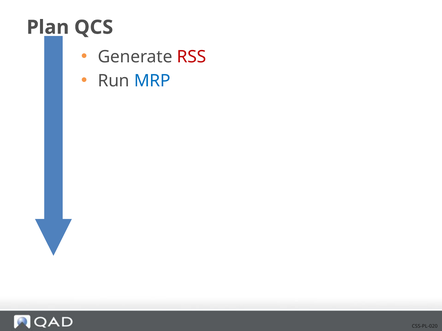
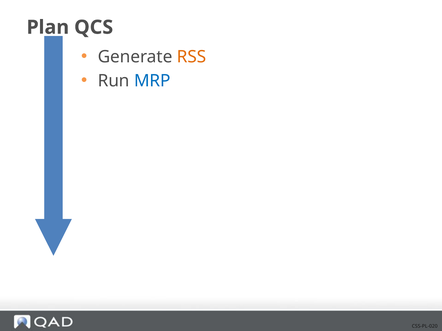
RSS colour: red -> orange (192, 57)
